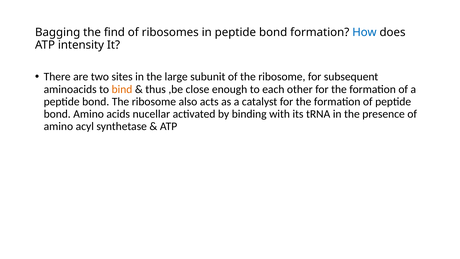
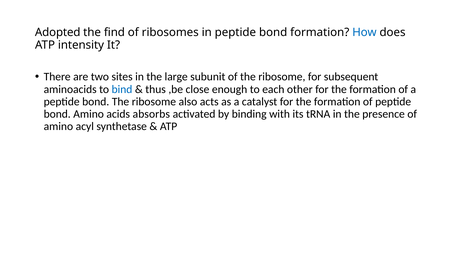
Bagging: Bagging -> Adopted (58, 32)
bind colour: orange -> blue (122, 89)
nucellar: nucellar -> absorbs (151, 114)
